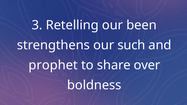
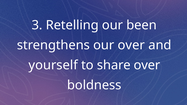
our such: such -> over (131, 45)
prophet: prophet -> yourself (53, 65)
